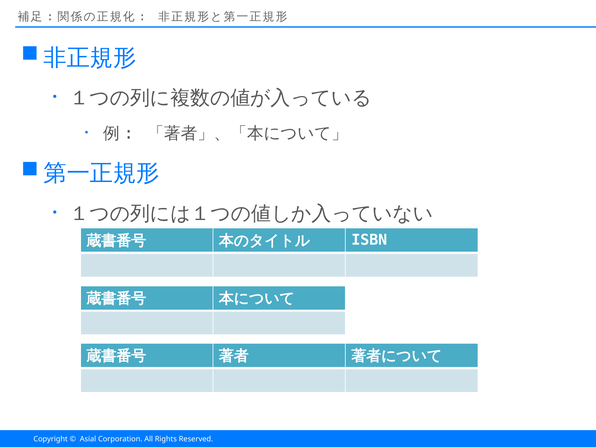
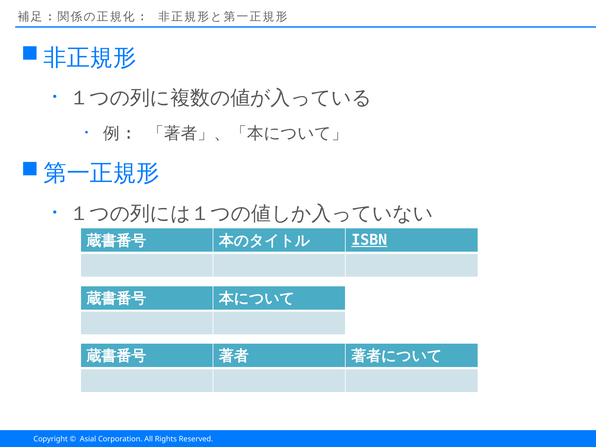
ISBN underline: none -> present (369, 240)
